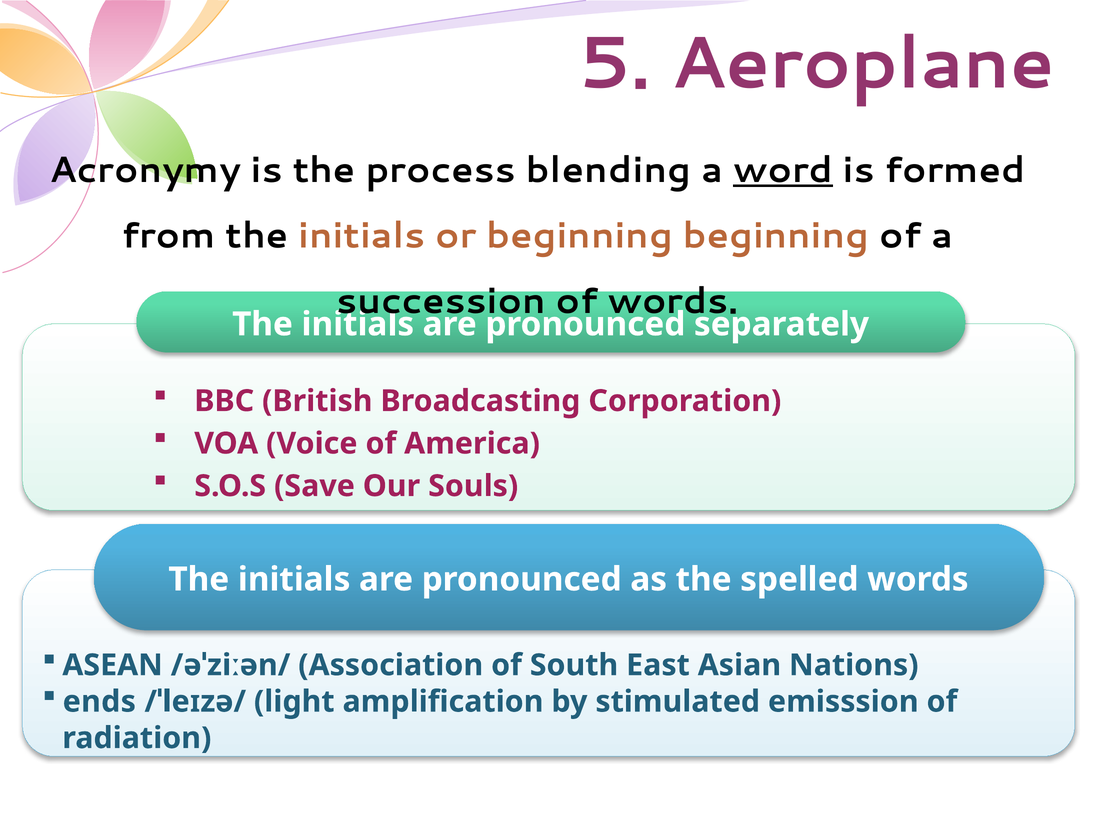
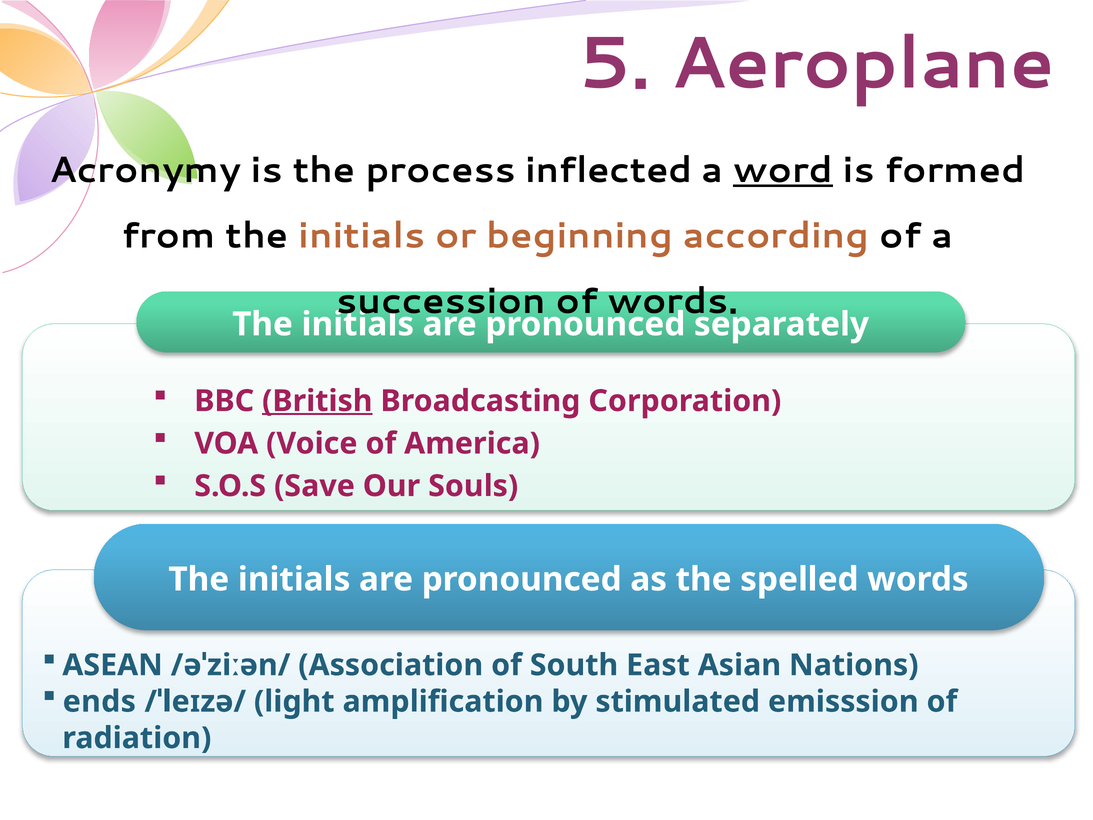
blending: blending -> inflected (609, 170)
beginning beginning: beginning -> according (776, 236)
British underline: none -> present (317, 401)
